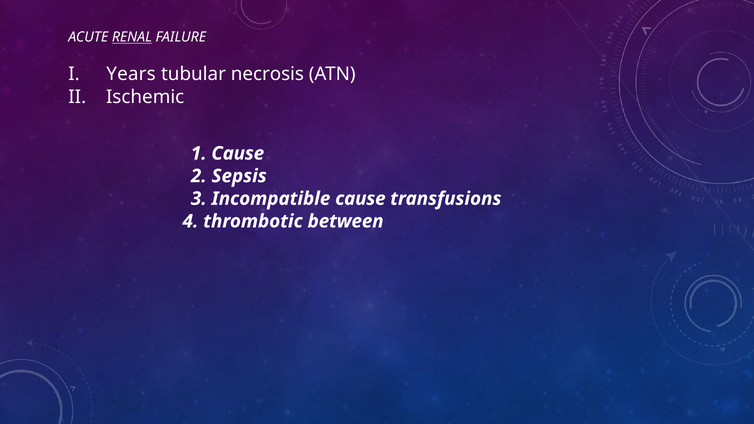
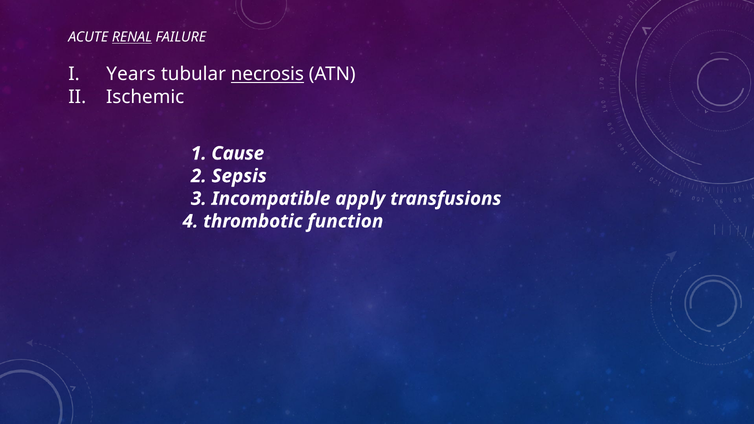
necrosis underline: none -> present (267, 74)
Incompatible cause: cause -> apply (360, 199)
between: between -> function (345, 221)
